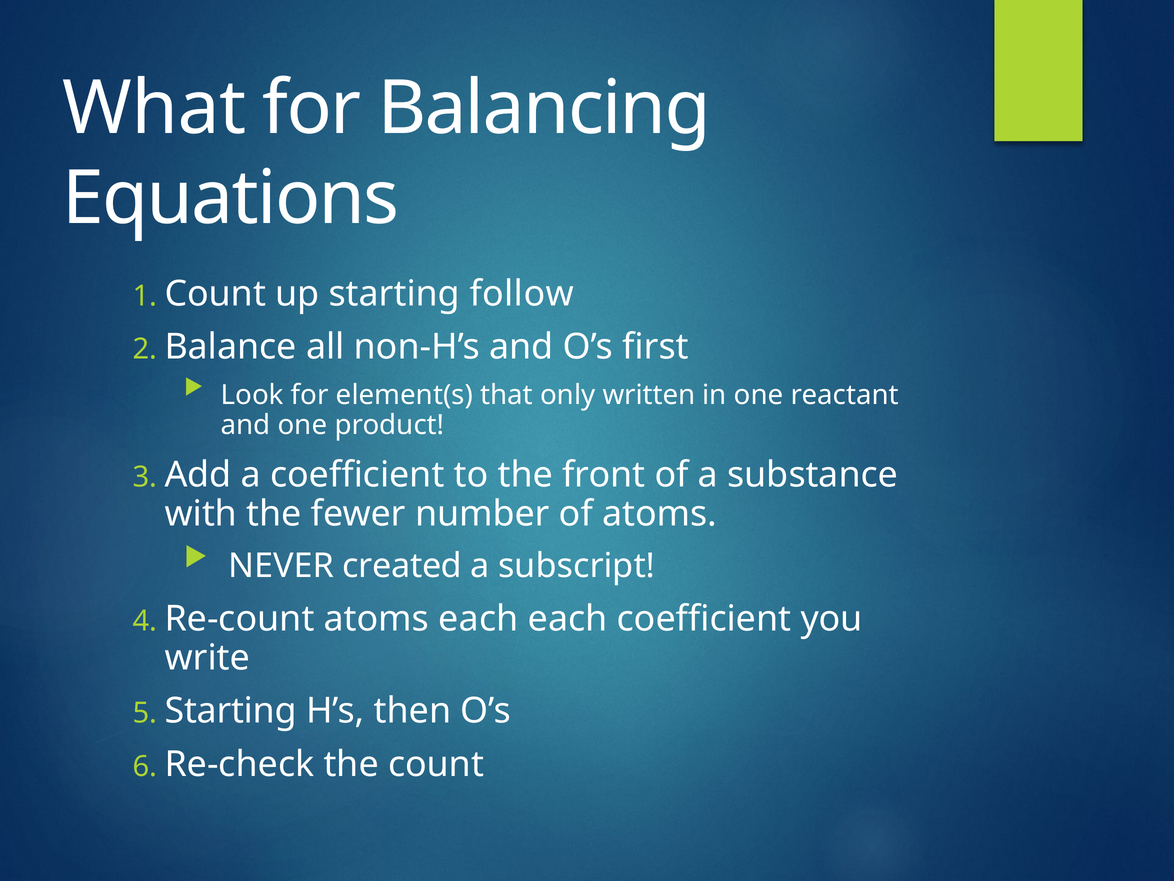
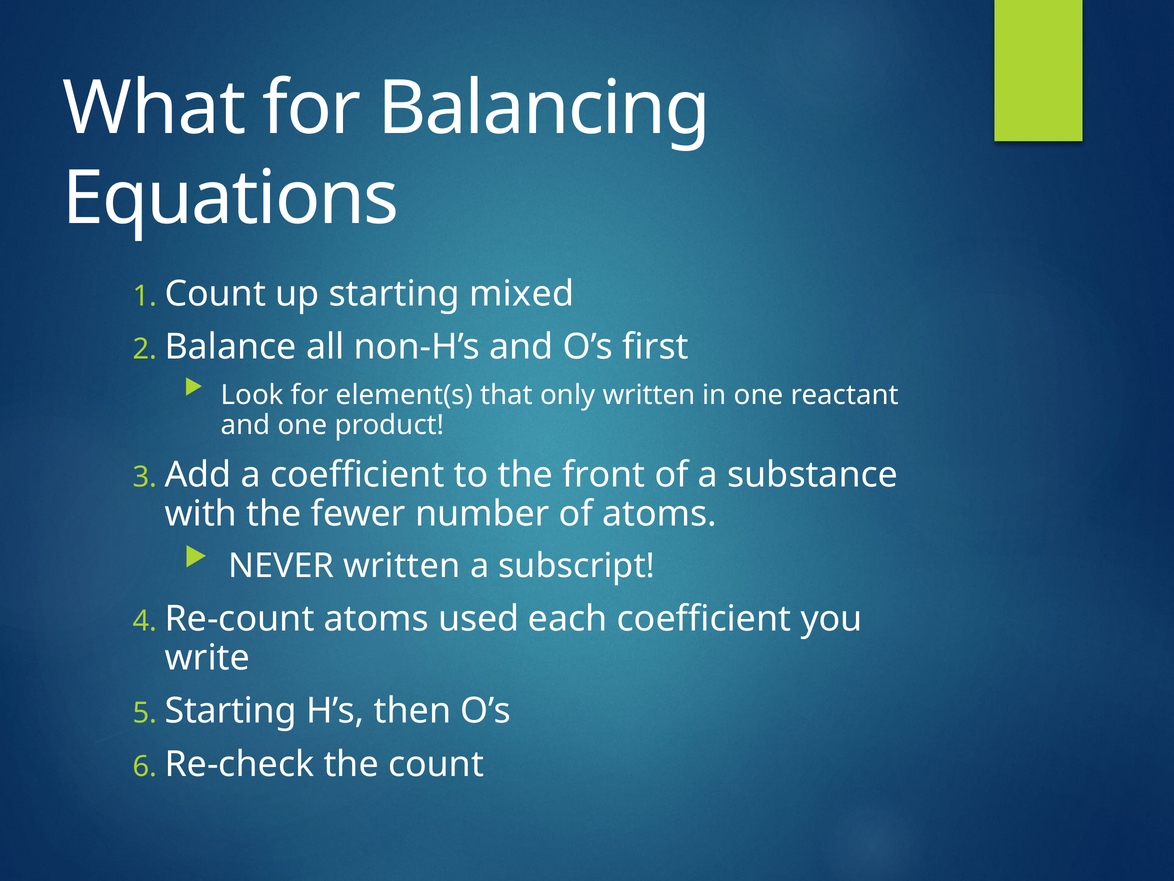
follow: follow -> mixed (522, 293)
NEVER created: created -> written (402, 566)
atoms each: each -> used (479, 619)
